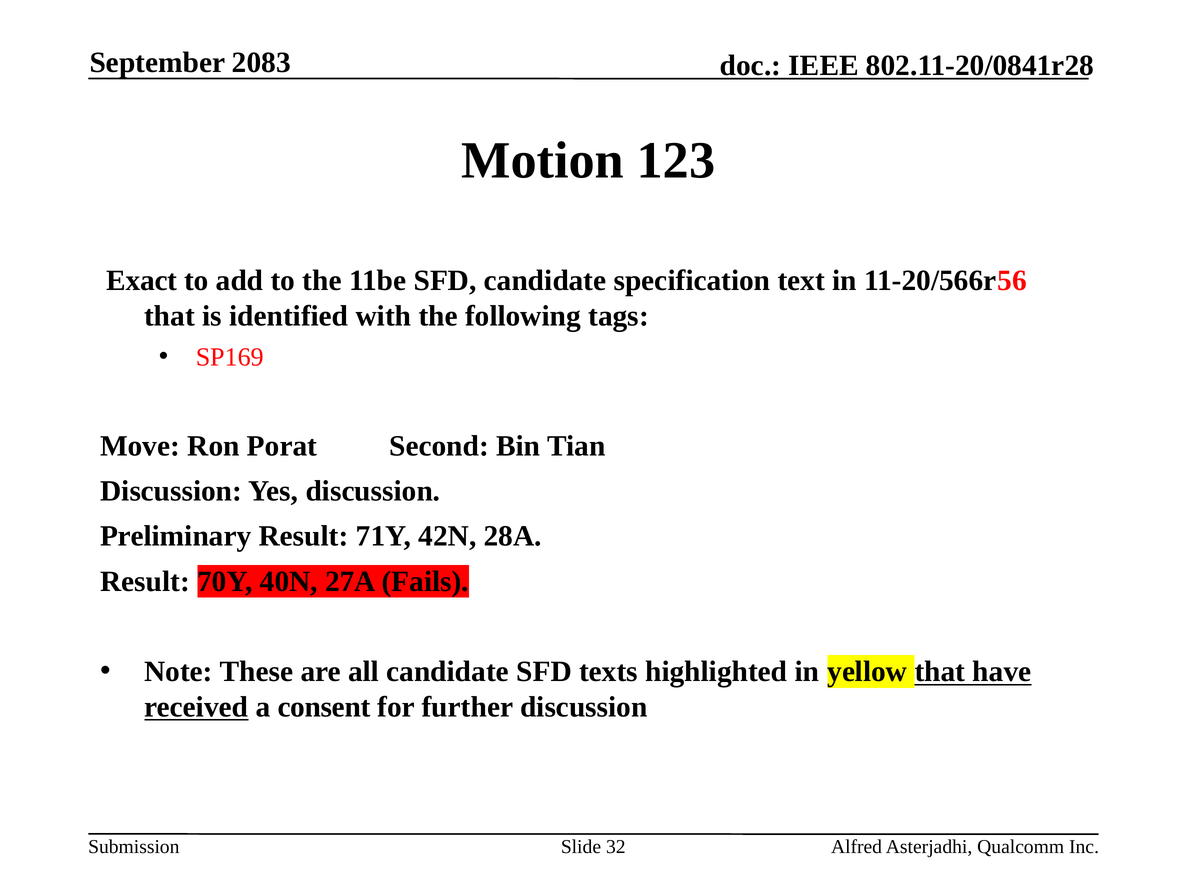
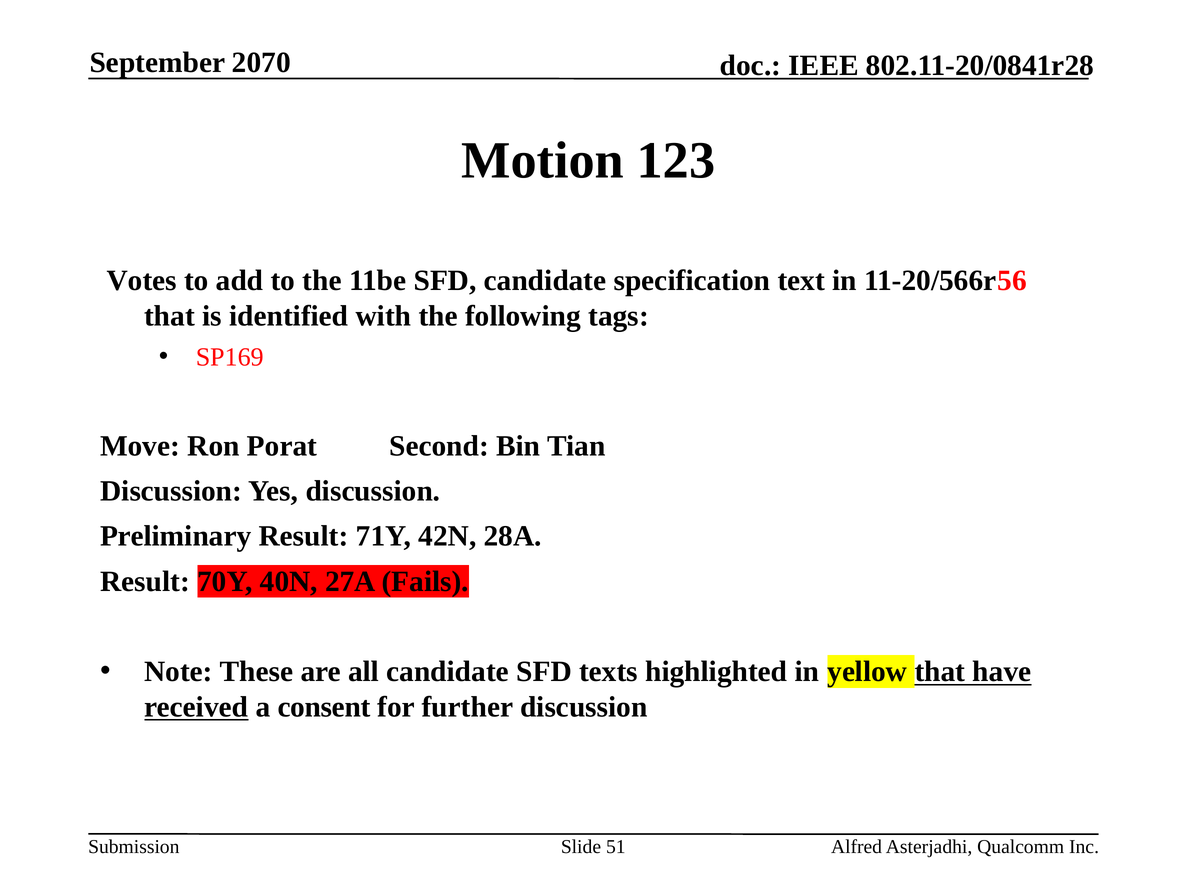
2083: 2083 -> 2070 (261, 62)
Exact: Exact -> Votes (142, 281)
32: 32 -> 51 (616, 847)
